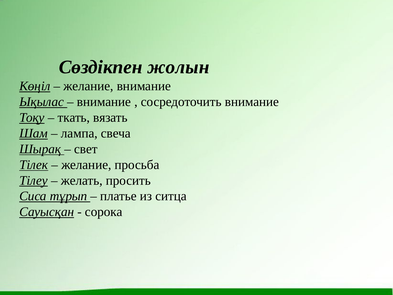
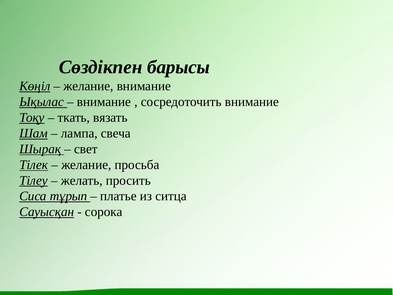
жолын: жолын -> барысы (179, 67)
